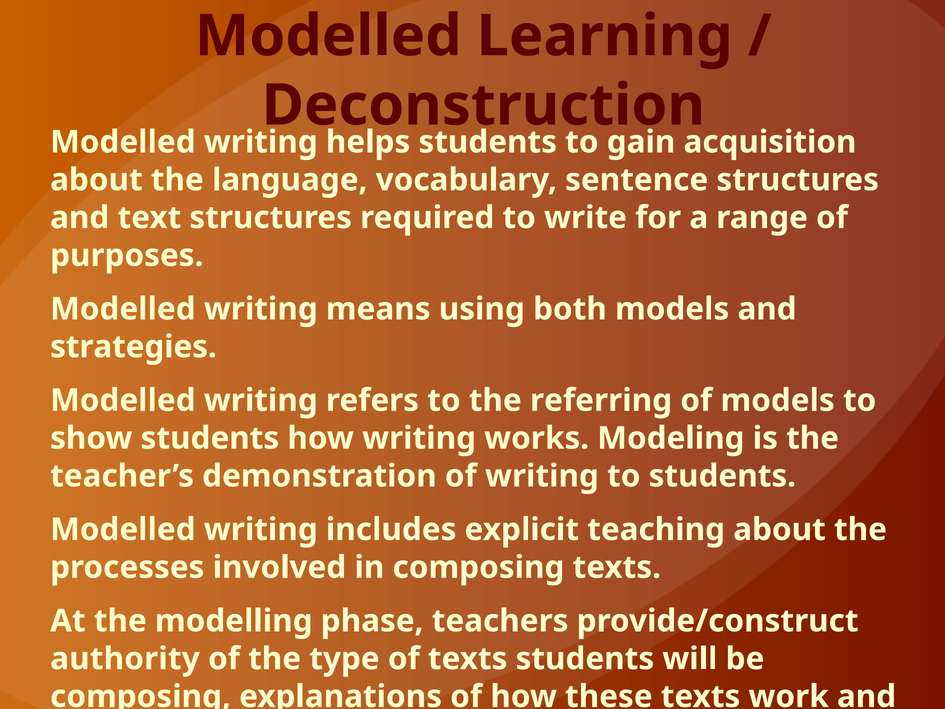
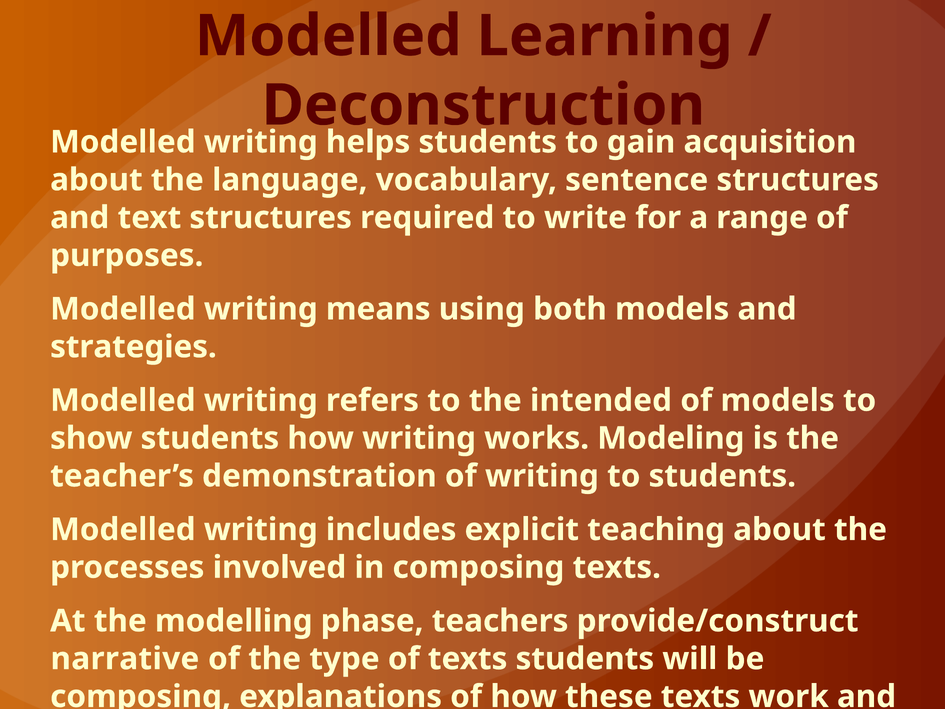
referring: referring -> intended (601, 400)
authority: authority -> narrative (125, 659)
